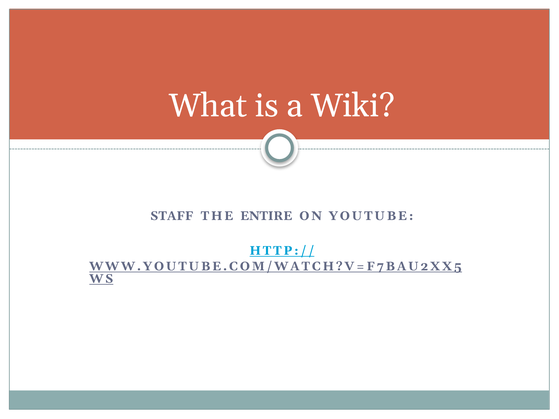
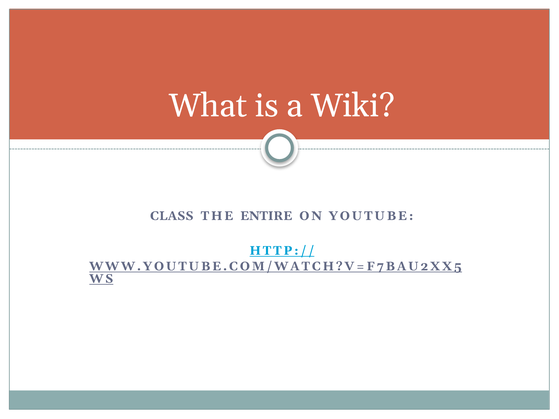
STAFF: STAFF -> CLASS (172, 216)
